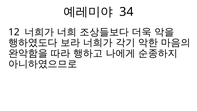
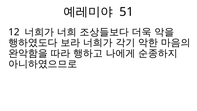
34: 34 -> 51 (126, 12)
